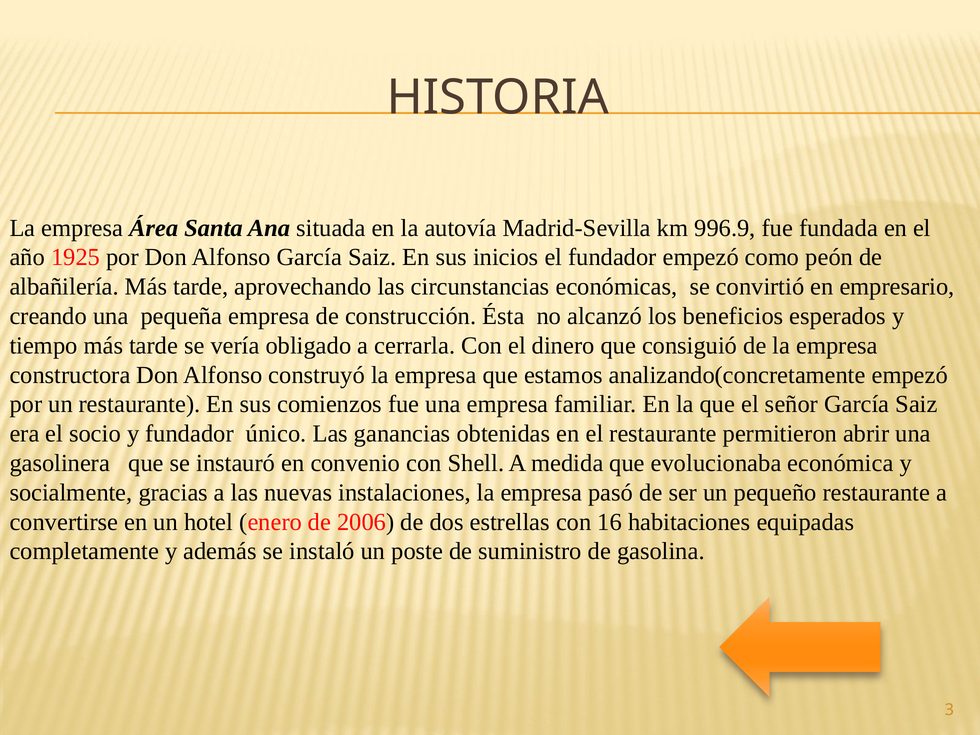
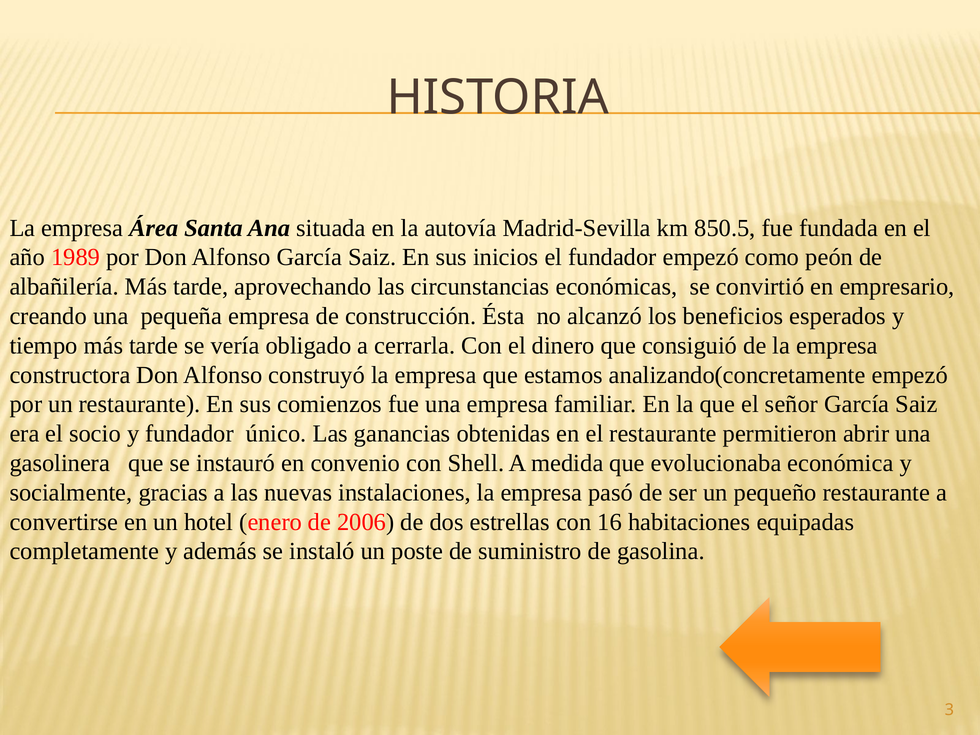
996.9: 996.9 -> 850.5 (725, 228)
1925: 1925 -> 1989 (76, 257)
